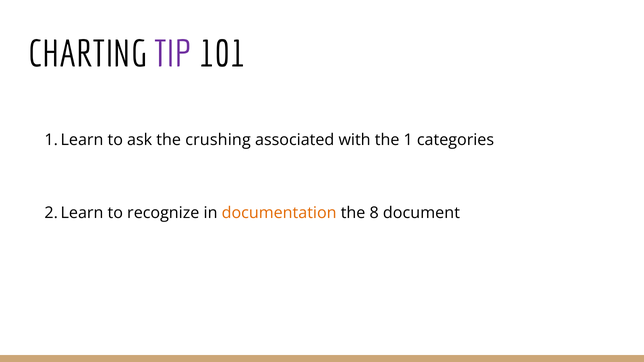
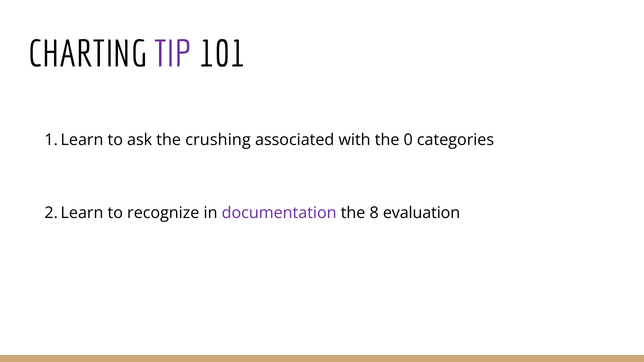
1: 1 -> 0 (408, 140)
documentation colour: orange -> purple (279, 213)
document: document -> evaluation (422, 213)
